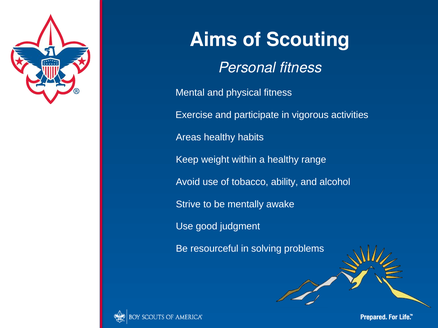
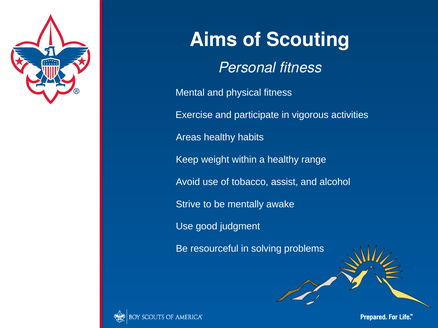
ability: ability -> assist (285, 182)
